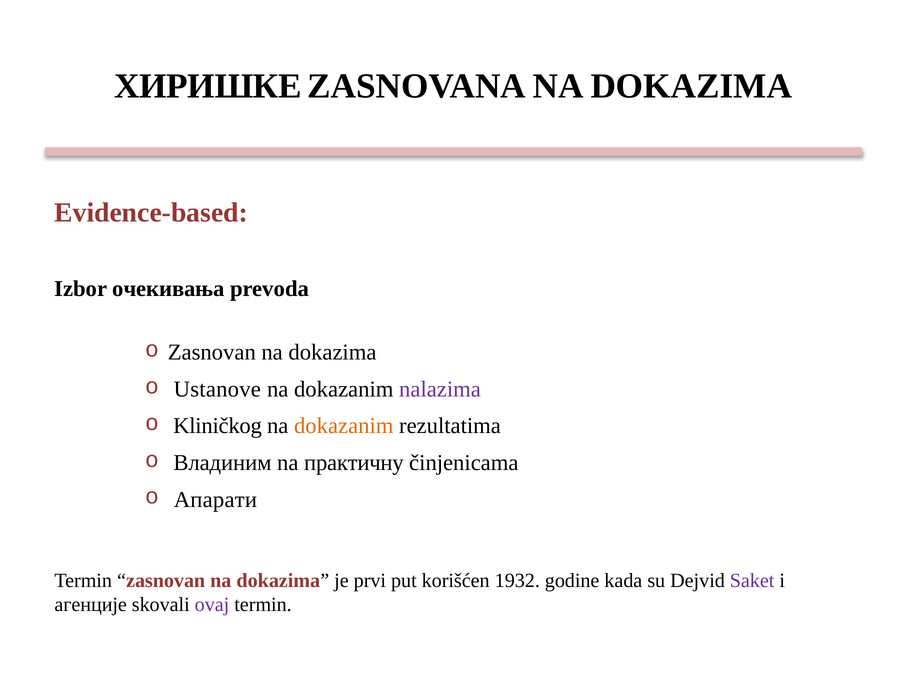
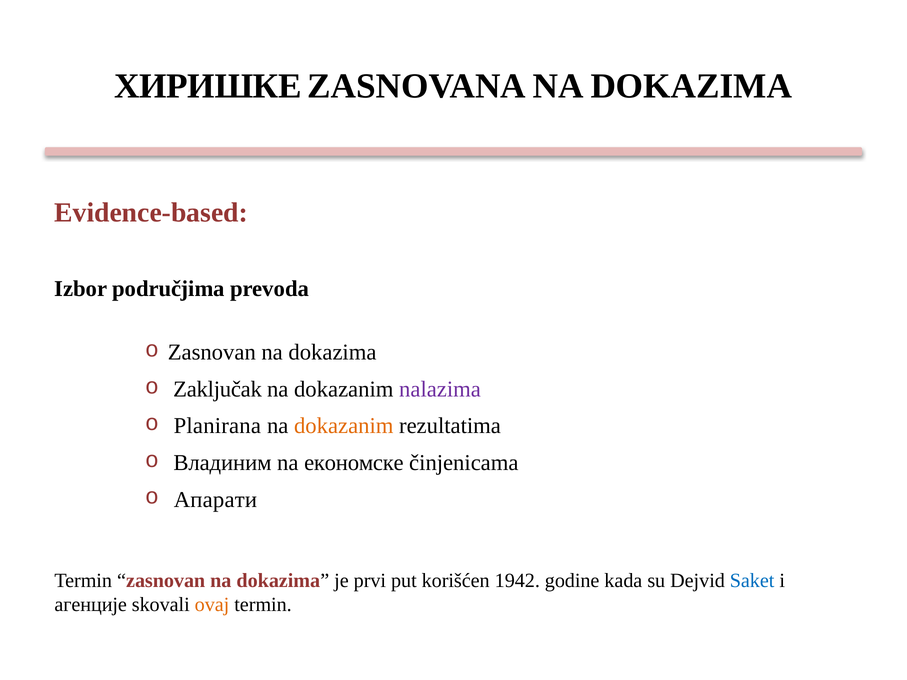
очекивања: очекивања -> područjima (169, 289)
Ustanove: Ustanove -> Zaključak (218, 389)
Kliničkog: Kliničkog -> Planirana (217, 426)
практичну: практичну -> економске (354, 463)
1932: 1932 -> 1942 (517, 581)
Saket colour: purple -> blue (752, 581)
ovaj colour: purple -> orange (212, 605)
